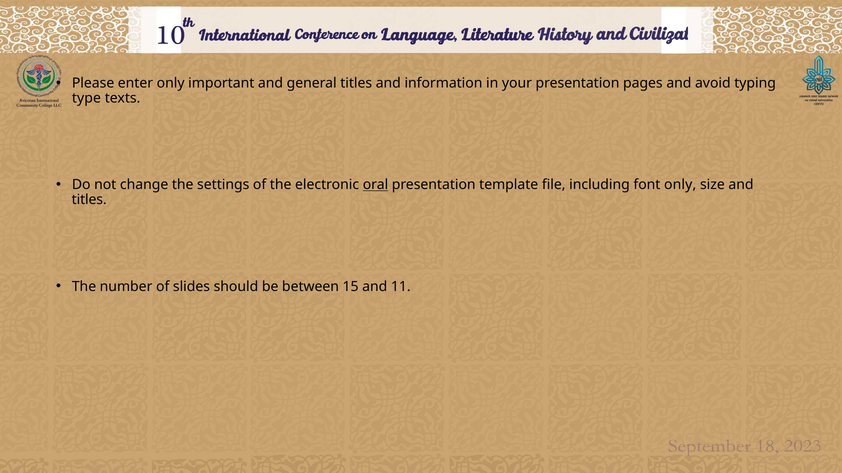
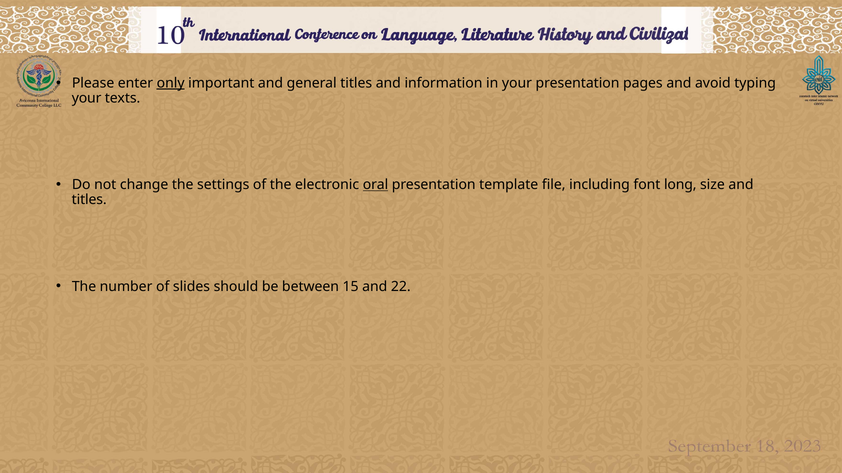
only underline: none -> present (171, 83)
type: type -> your (87, 98)
font only: only -> long (680, 185)
11: 11 -> 22 (401, 287)
